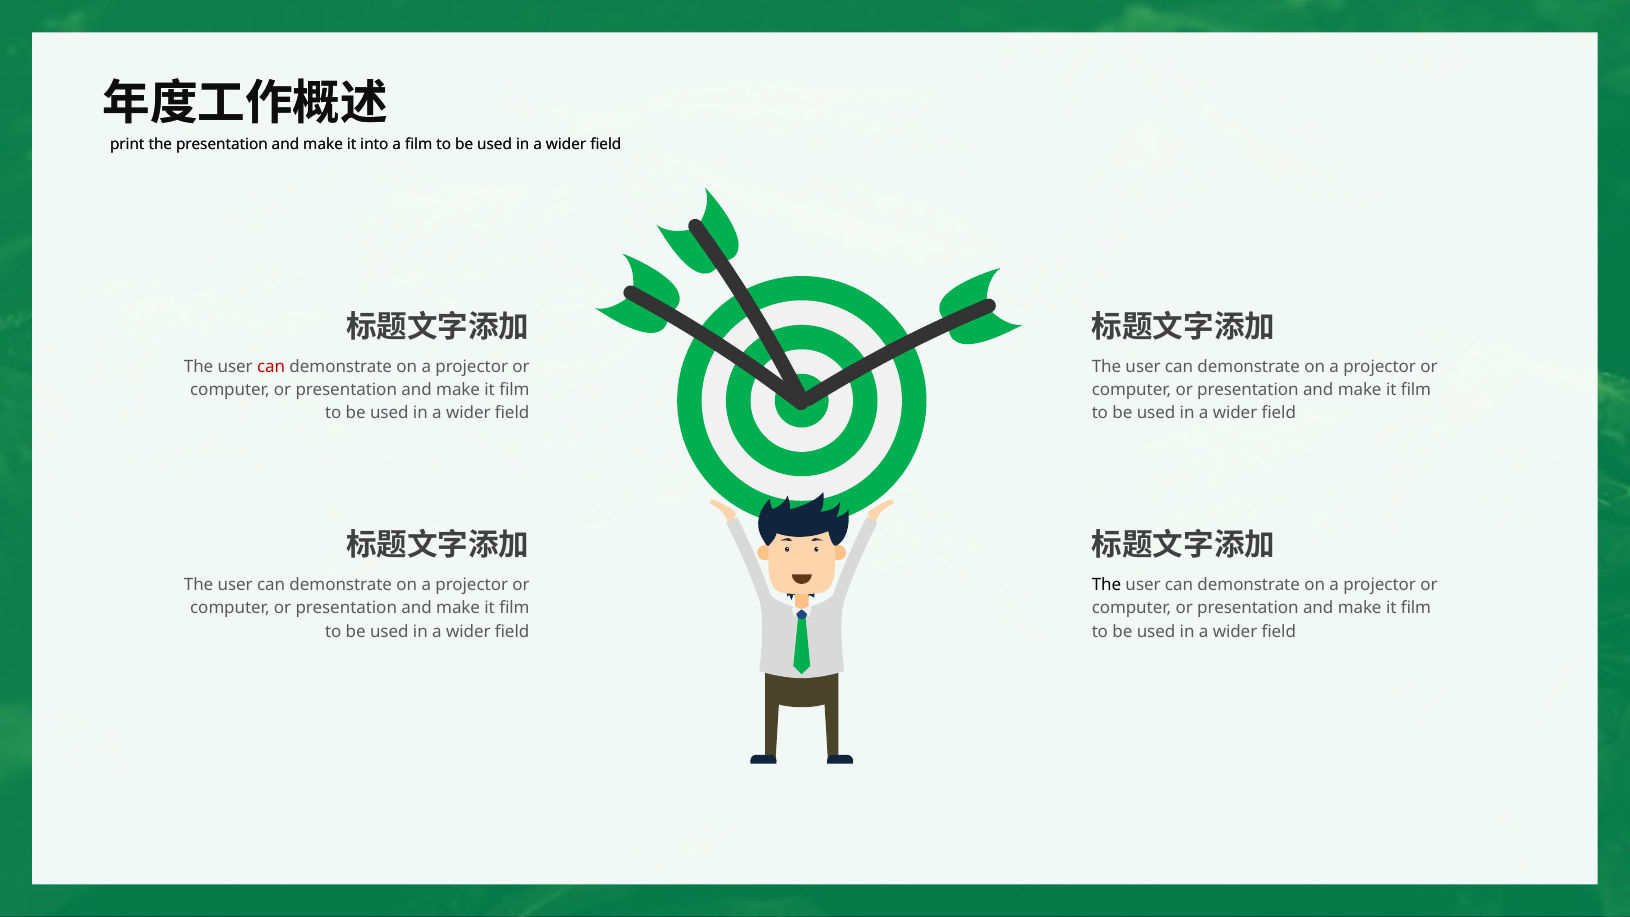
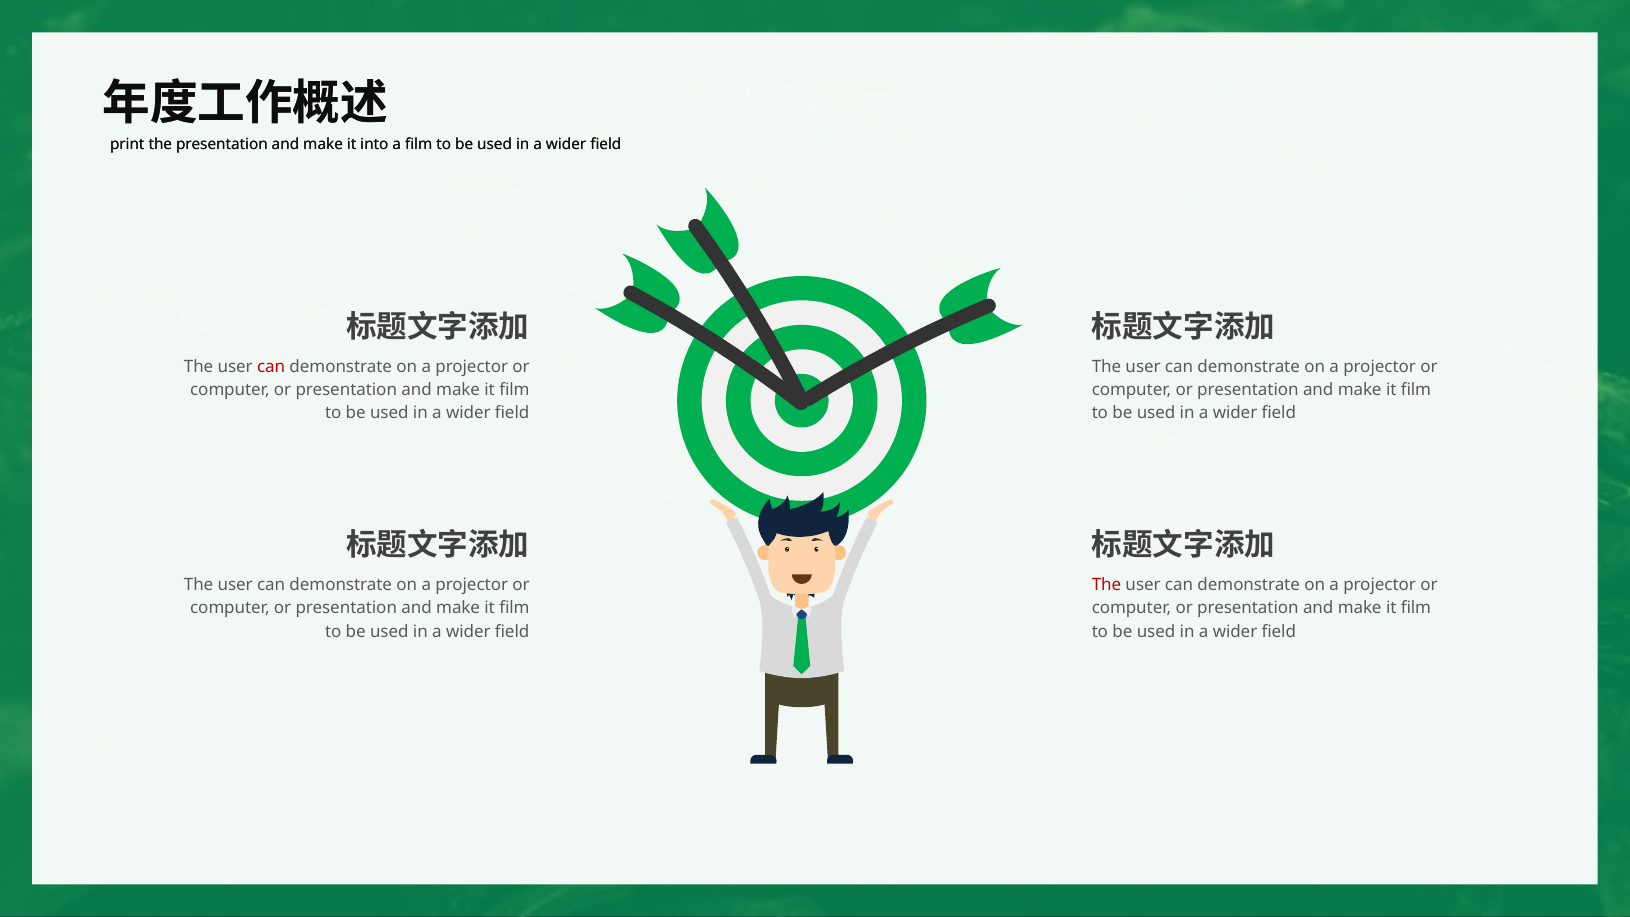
The colour: black -> red (1107, 585)
